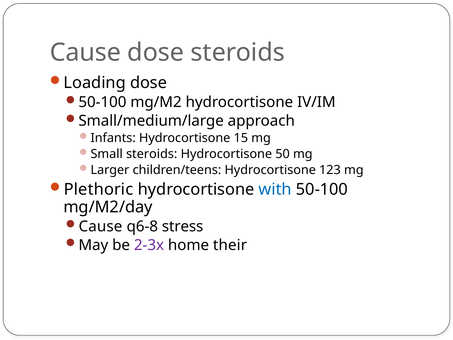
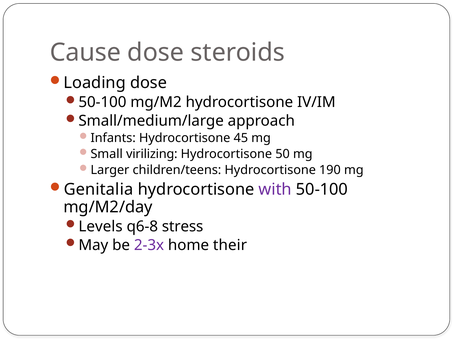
15: 15 -> 45 (241, 138)
Small steroids: steroids -> virilizing (152, 154)
123: 123 -> 190 (330, 170)
Plethoric: Plethoric -> Genitalia (99, 189)
with colour: blue -> purple (275, 189)
Cause: Cause -> Levels (101, 226)
